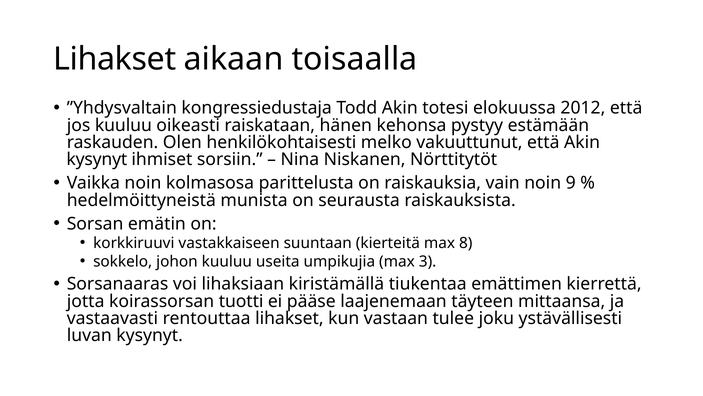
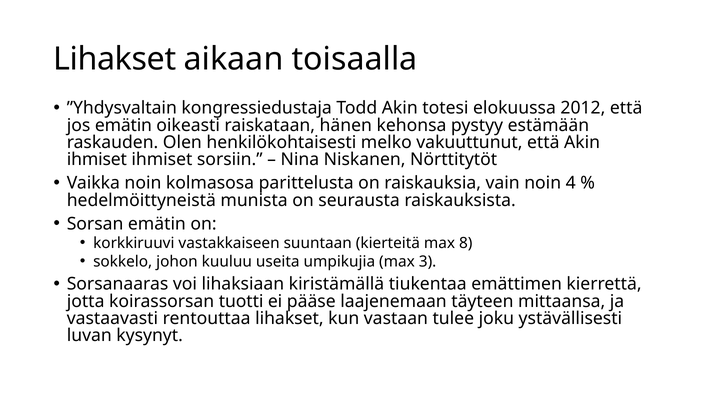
jos kuuluu: kuuluu -> emätin (123, 125)
kysynyt: kysynyt -> ihmiset (97, 159)
9: 9 -> 4 (571, 183)
